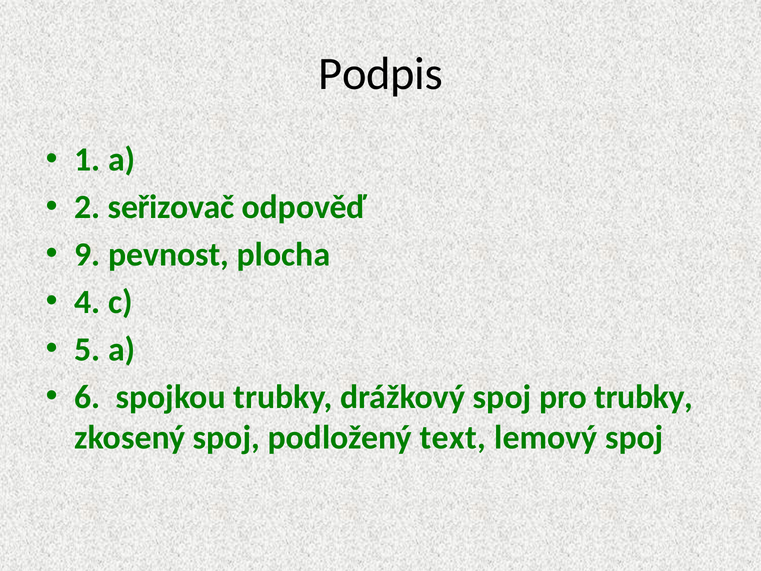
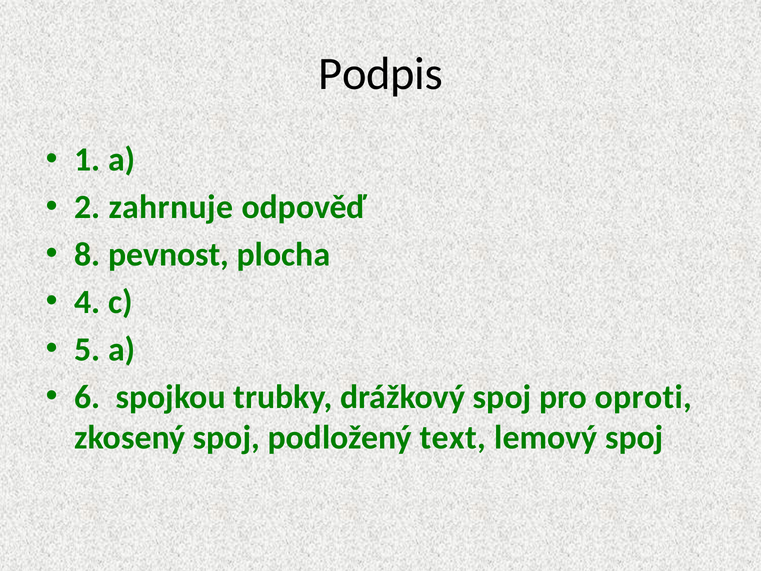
seřizovač: seřizovač -> zahrnuje (171, 207)
9: 9 -> 8 (87, 254)
pro trubky: trubky -> oproti (643, 397)
